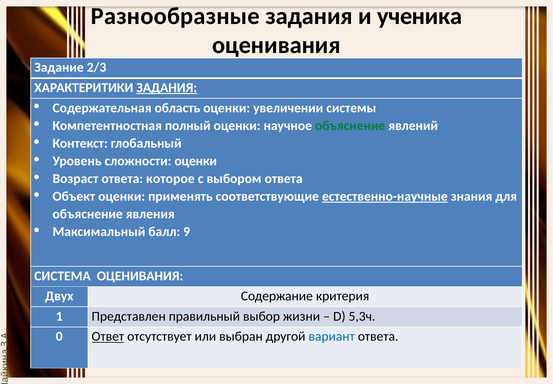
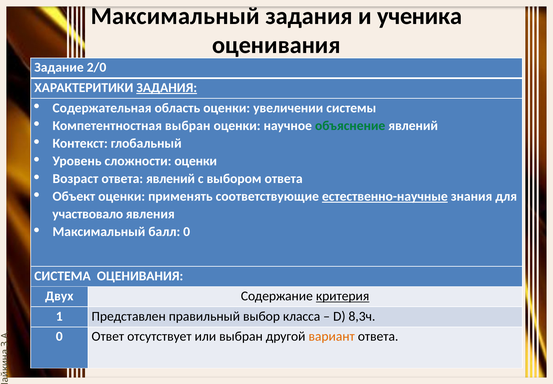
Разнообразные: Разнообразные -> Максимальный (175, 16)
2/3: 2/3 -> 2/0 (97, 67)
Компетентностная полный: полный -> выбран (188, 126)
ответа которое: которое -> явлений (171, 179)
объяснение: объяснение -> участвовало (88, 214)
балл 9: 9 -> 0 (187, 232)
критерия underline: none -> present (343, 296)
жизни: жизни -> класса (302, 316)
5,3ч: 5,3ч -> 8,3ч (362, 316)
Ответ underline: present -> none (108, 336)
вариант colour: blue -> orange (332, 336)
